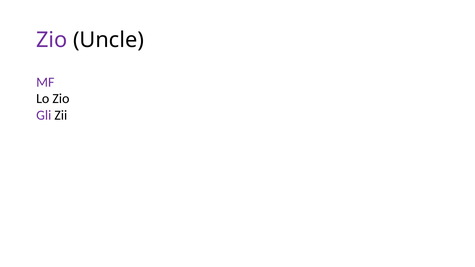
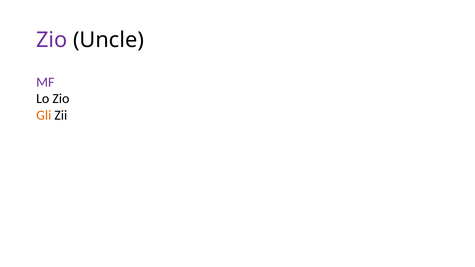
Gli colour: purple -> orange (44, 115)
